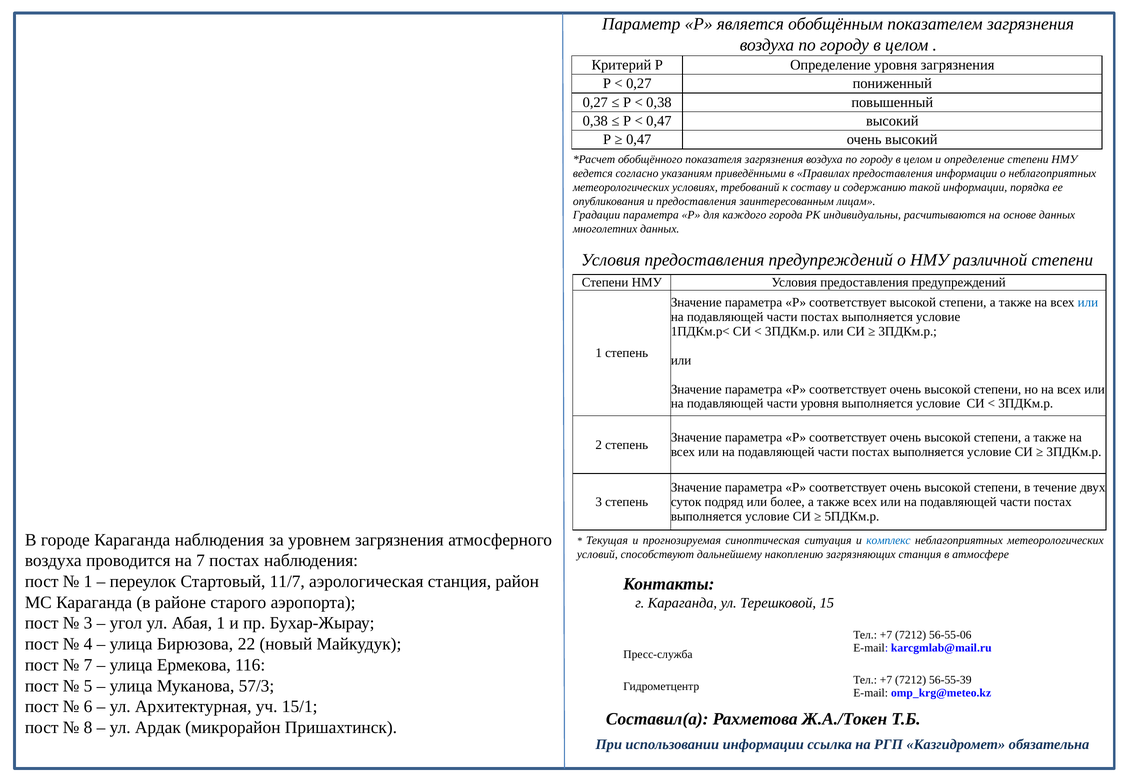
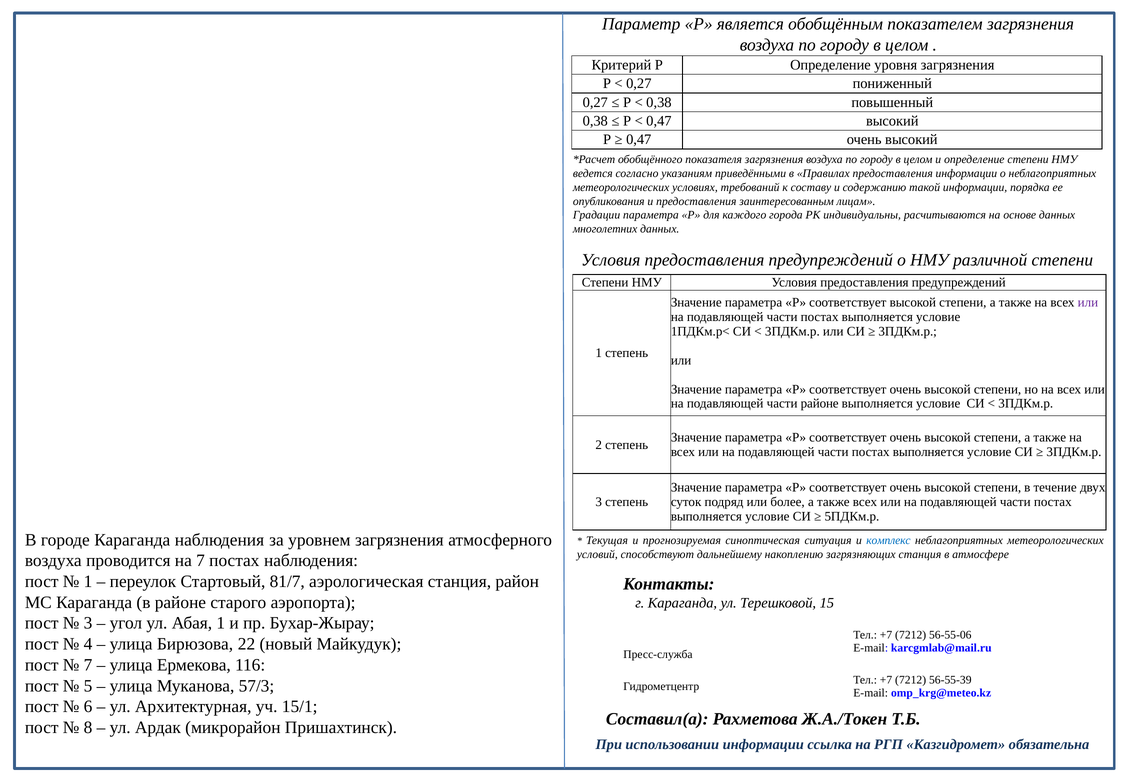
или colour: blue -> purple (1088, 302)
части уровня: уровня -> районе (820, 403)
11/7: 11/7 -> 81/7 (287, 581)
